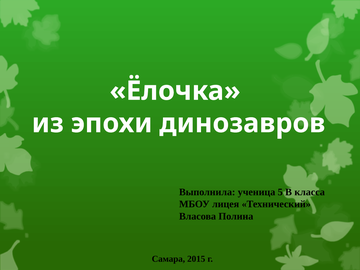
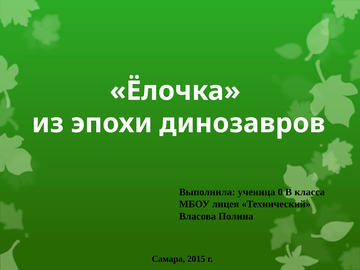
5: 5 -> 0 (280, 192)
